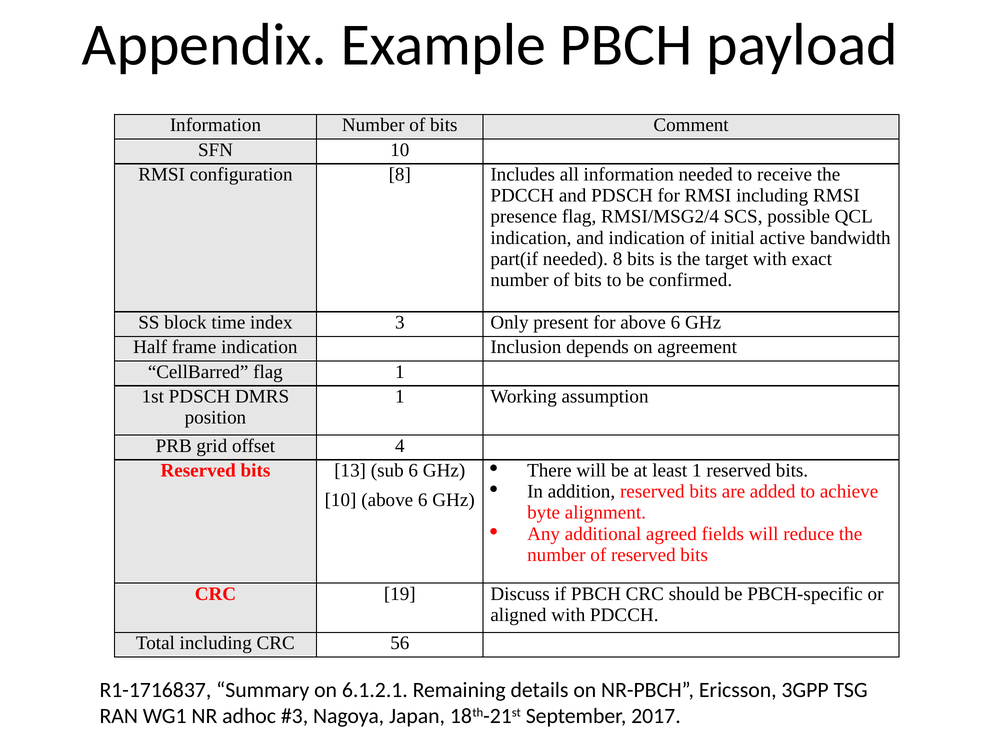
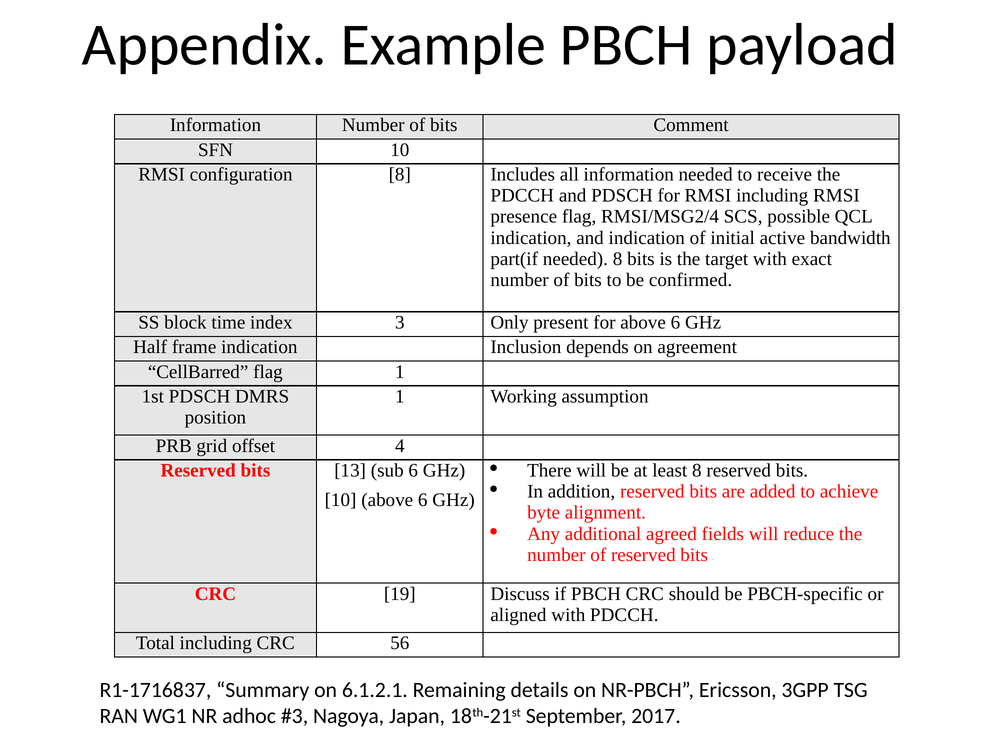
least 1: 1 -> 8 (697, 470)
